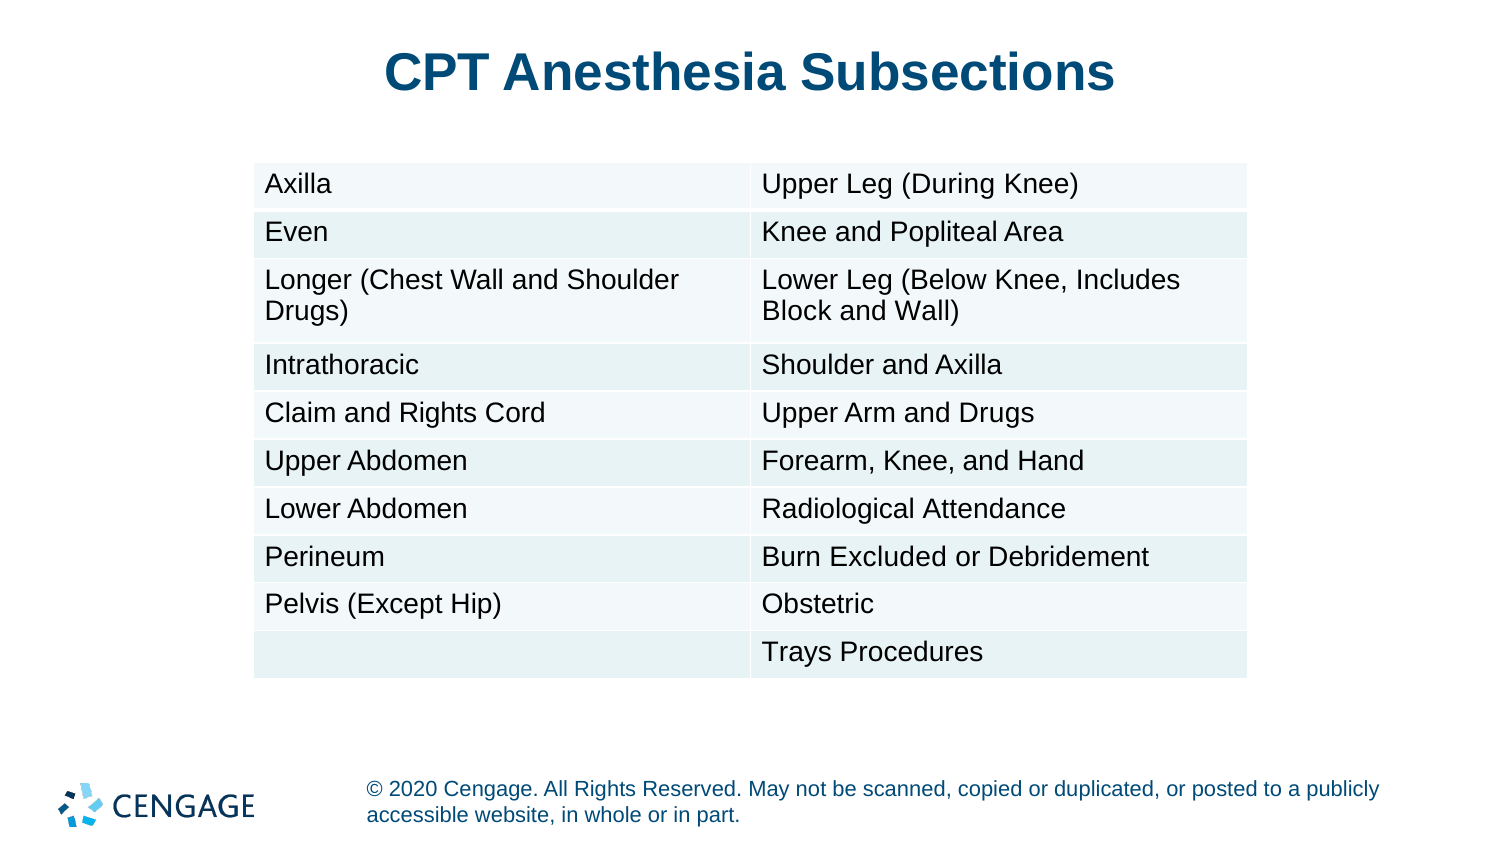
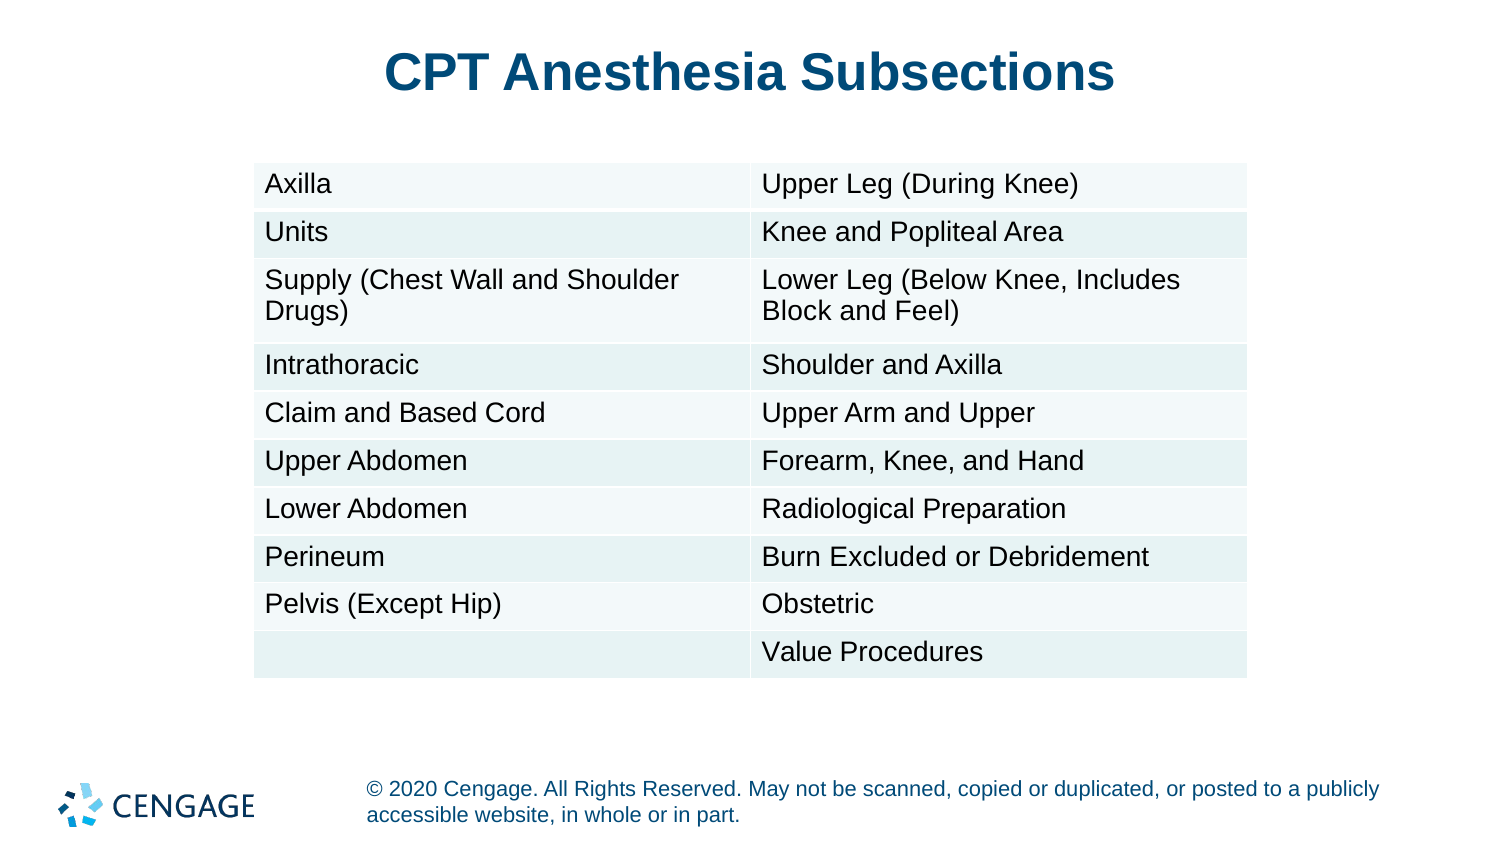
Even: Even -> Units (297, 232)
Longer: Longer -> Supply (308, 280)
and Wall: Wall -> Feel (927, 311)
and Rights: Rights -> Based (438, 413)
and Drugs: Drugs -> Upper (997, 413)
Attendance: Attendance -> Preparation (995, 508)
Trays: Trays -> Value (797, 652)
